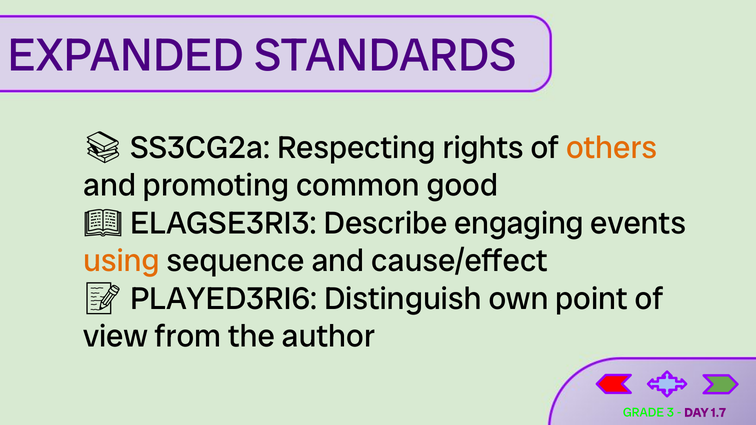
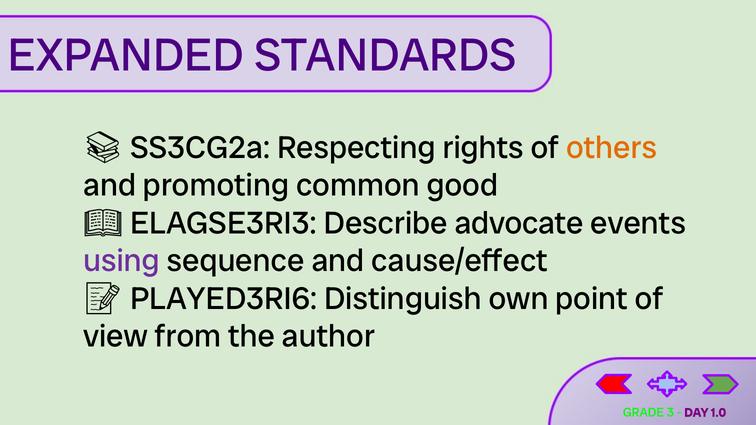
engaging: engaging -> advocate (519, 223)
using colour: orange -> purple (121, 261)
1.7: 1.7 -> 1.0 (719, 413)
